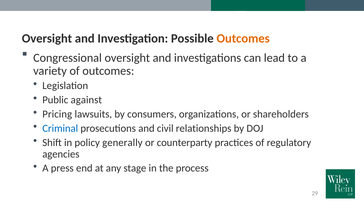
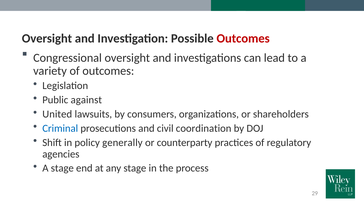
Outcomes colour: orange -> red (243, 38)
Pricing: Pricing -> United (57, 114)
relationships: relationships -> coordination (204, 128)
A press: press -> stage (62, 168)
